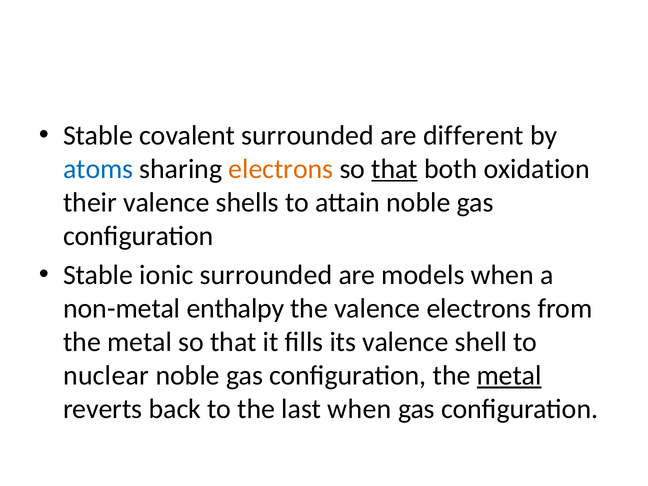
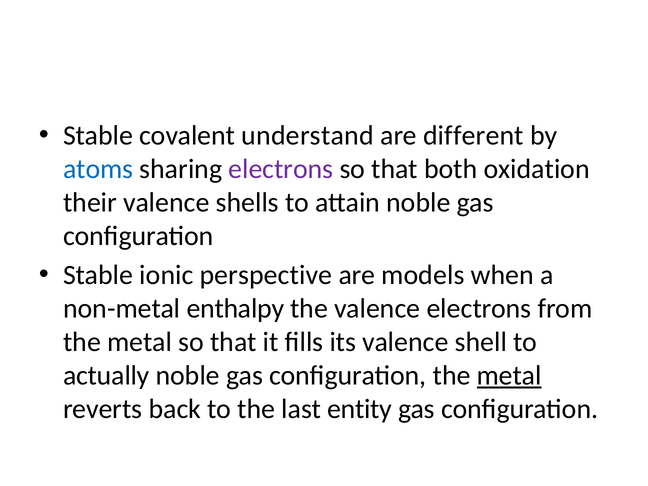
covalent surrounded: surrounded -> understand (308, 135)
electrons colour: orange -> purple (281, 169)
that underline: present -> none (395, 169)
ionic surrounded: surrounded -> perspective (266, 275)
nuclear: nuclear -> actually (106, 376)
last when: when -> entity (360, 409)
